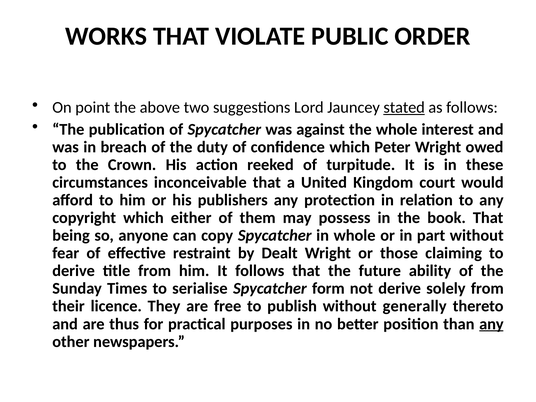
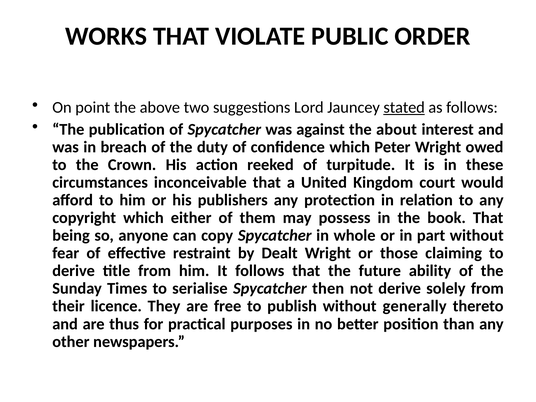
the whole: whole -> about (396, 129)
form: form -> then (328, 289)
any underline: present -> none (491, 324)
